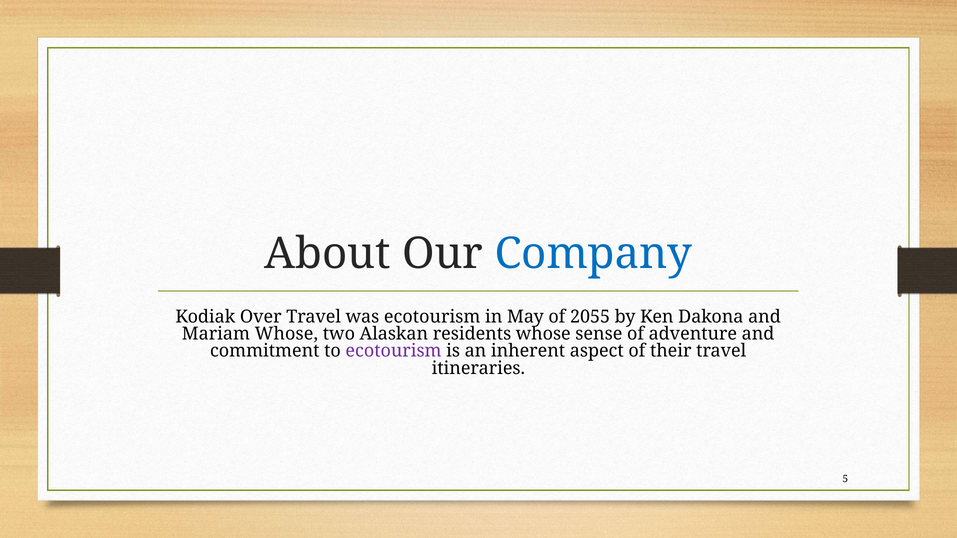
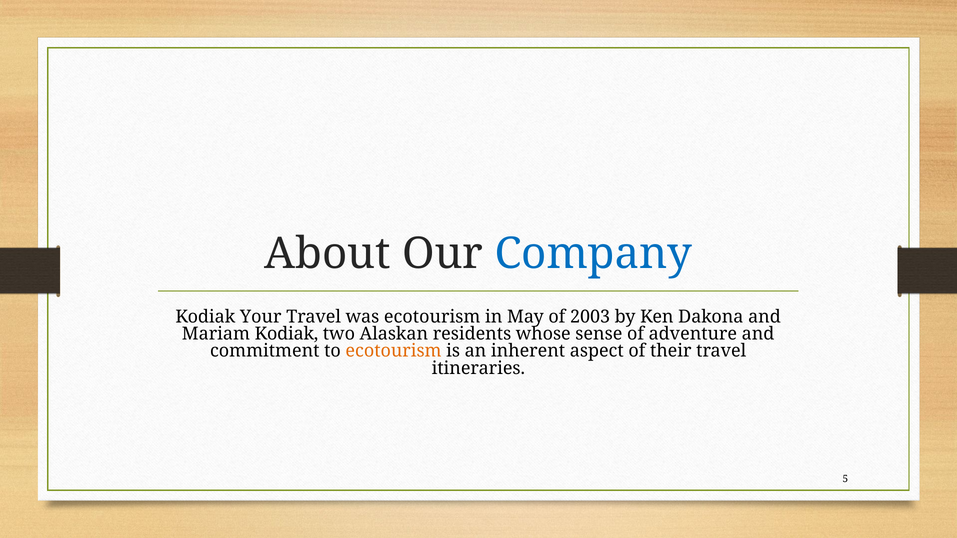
Over: Over -> Your (261, 317)
2055: 2055 -> 2003 (590, 317)
Mariam Whose: Whose -> Kodiak (287, 334)
ecotourism colour: purple -> orange (394, 351)
